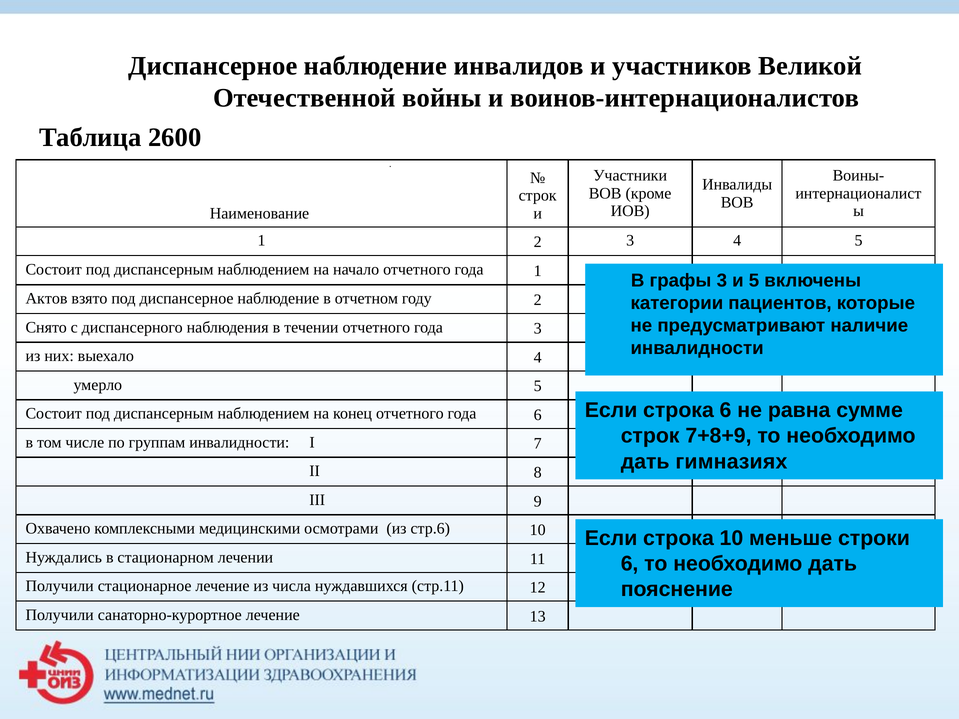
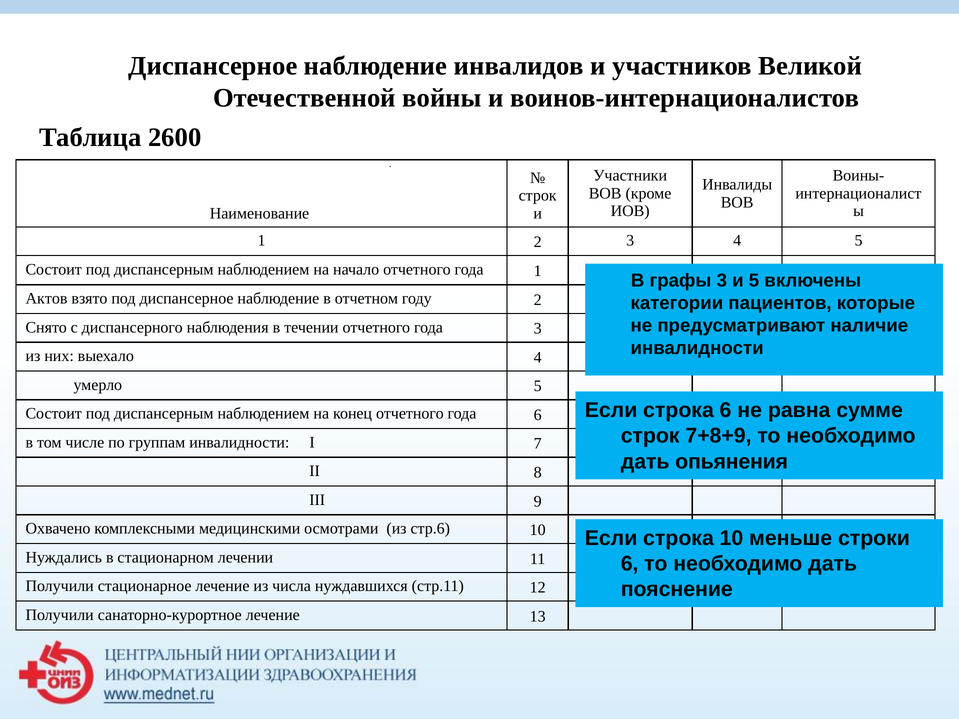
гимназиях: гимназиях -> опьянения (732, 462)
